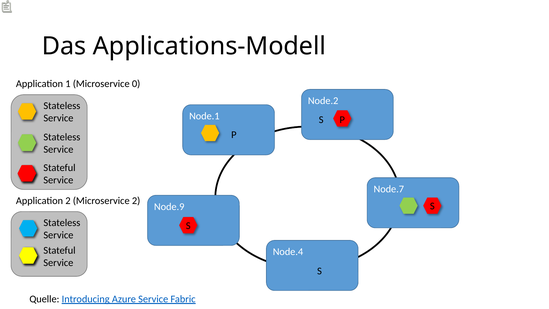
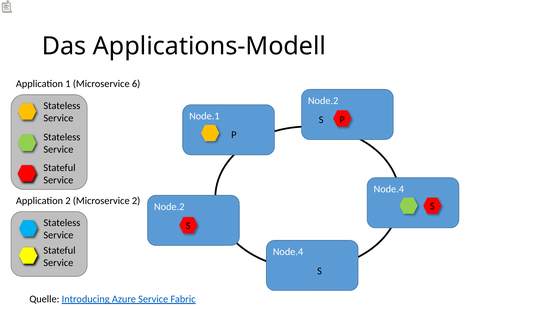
0: 0 -> 6 (136, 84)
Node.7: Node.7 -> Node.4 (389, 189)
Node.9: Node.9 -> Node.2 (169, 207)
